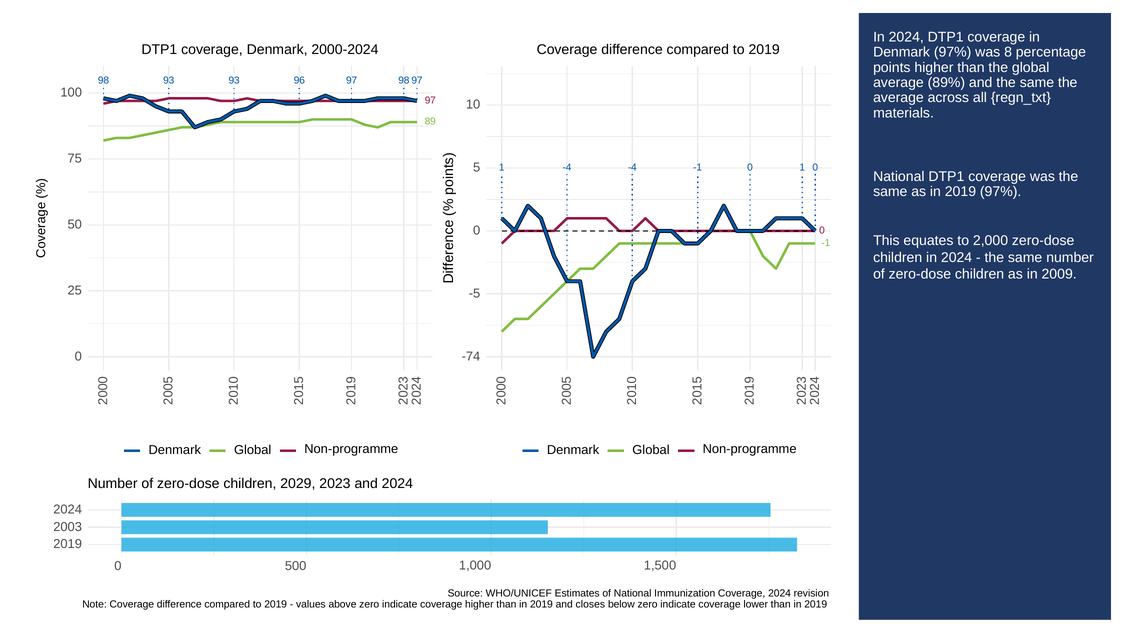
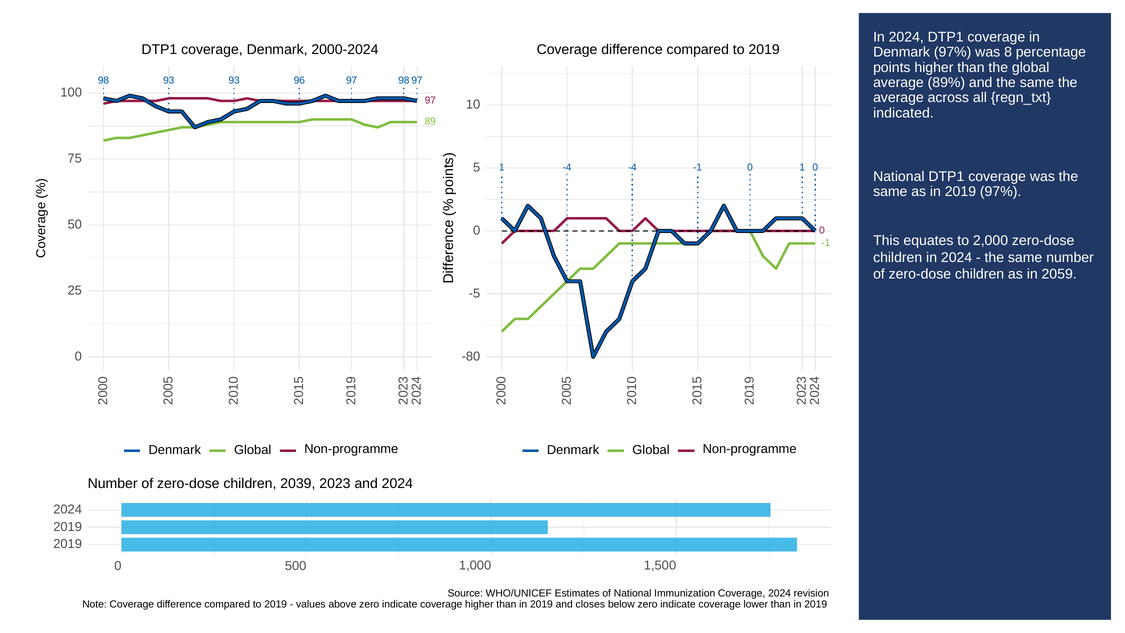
materials: materials -> indicated (903, 113)
2009: 2009 -> 2059 (1059, 274)
-74: -74 -> -80 (471, 356)
2029: 2029 -> 2039 (298, 483)
2003: 2003 -> 2019 (68, 527)
